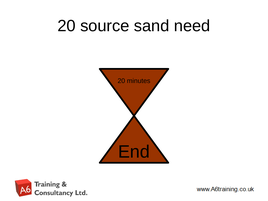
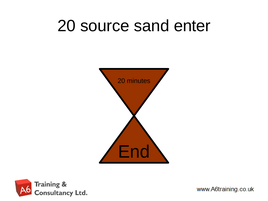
need: need -> enter (192, 26)
